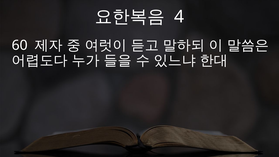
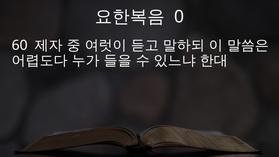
4: 4 -> 0 (179, 17)
